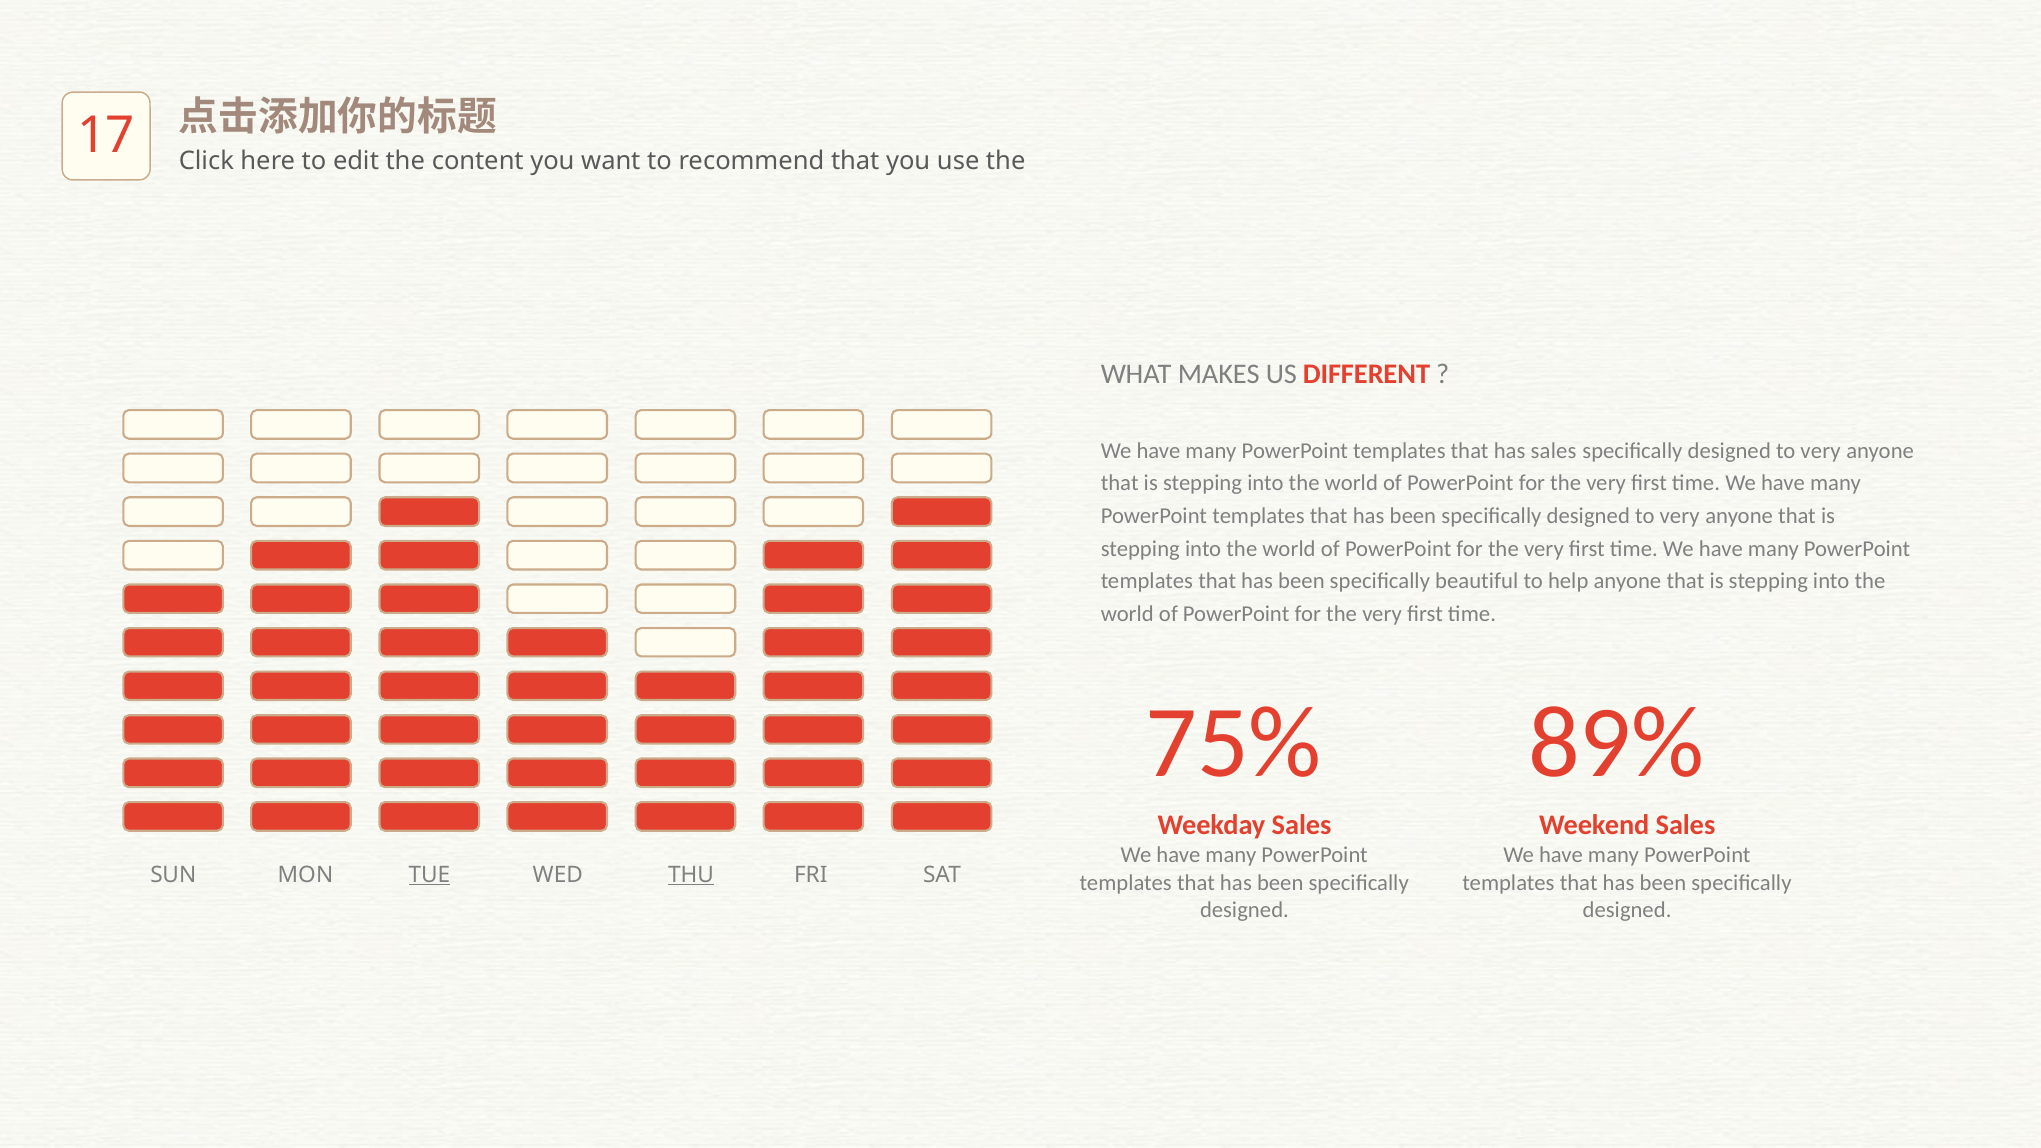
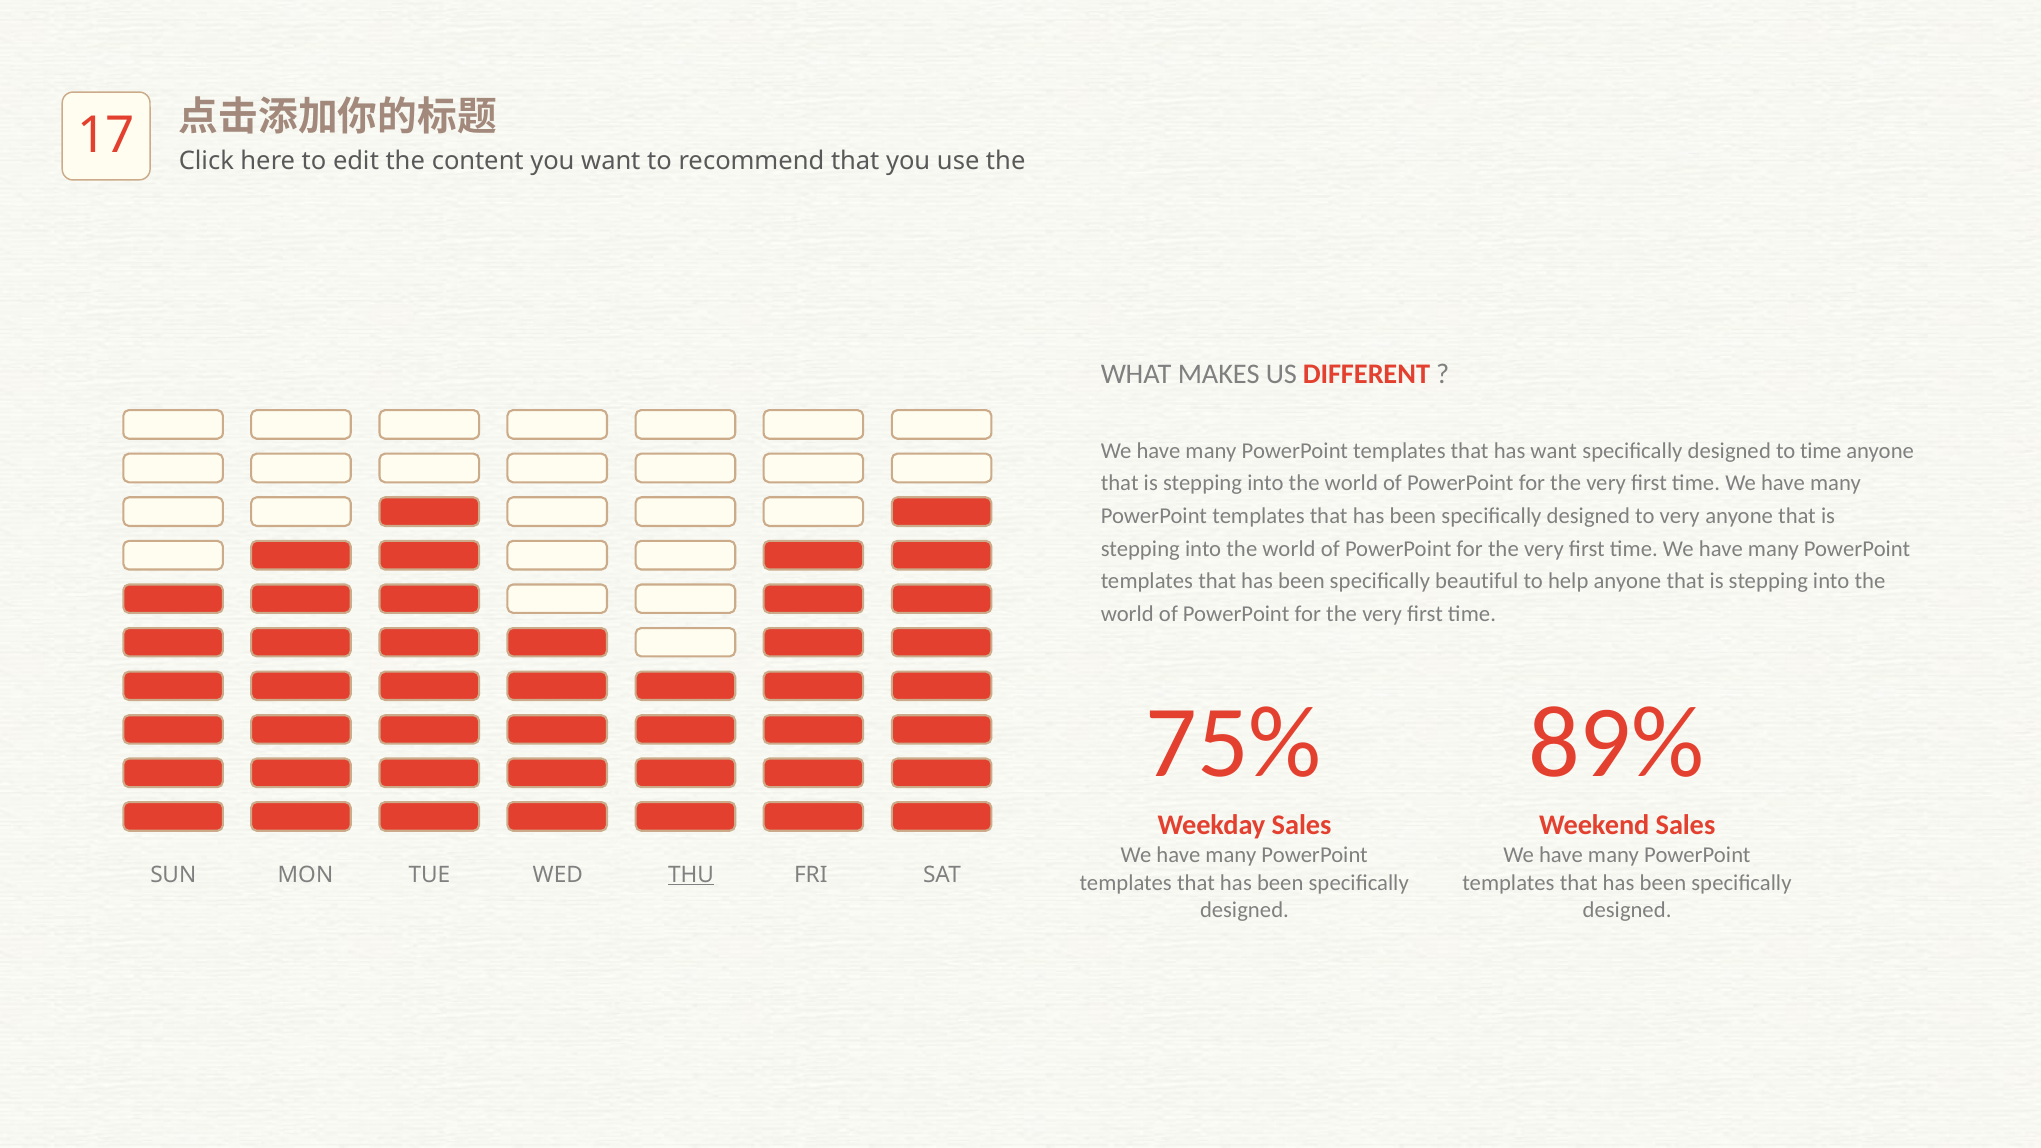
has sales: sales -> want (1554, 451)
very: very -> time (1821, 451)
TUE underline: present -> none (429, 874)
